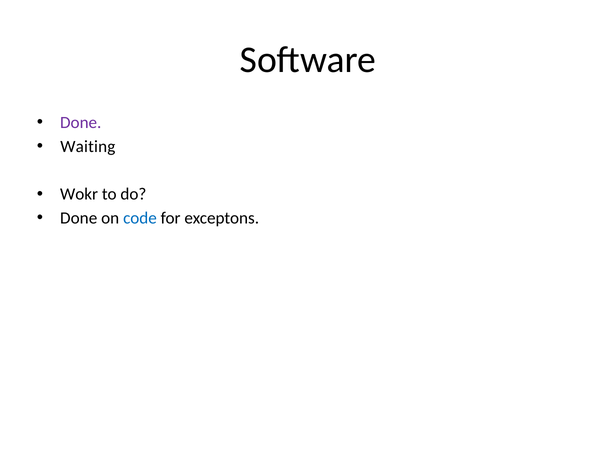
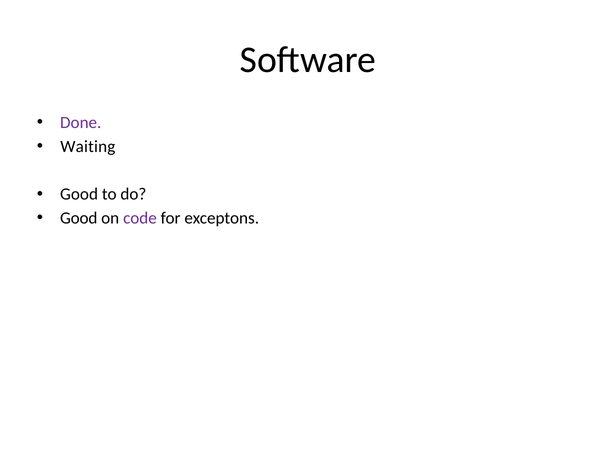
Wokr: Wokr -> Good (79, 194)
Done: Done -> Good (79, 218)
code colour: blue -> purple (140, 218)
